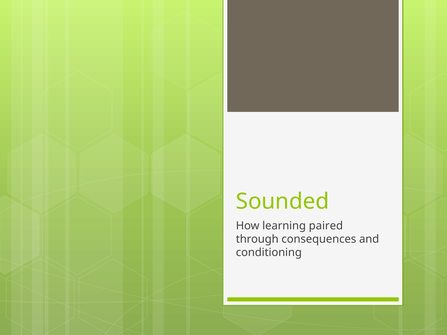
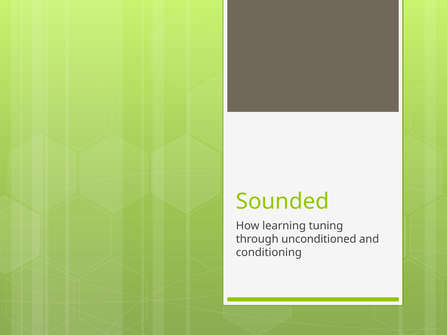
paired: paired -> tuning (326, 226)
consequences: consequences -> unconditioned (319, 239)
